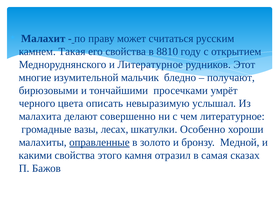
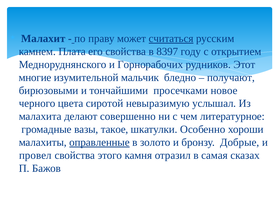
считаться underline: none -> present (171, 39)
Такая: Такая -> Плата (72, 52)
8810: 8810 -> 8397 (167, 52)
и Литературное: Литературное -> Горнорабочих (150, 65)
умрёт: умрёт -> новое (224, 91)
описать: описать -> сиротой (105, 104)
лесах: лесах -> такое (115, 130)
Медной: Медной -> Добрые (240, 143)
какими: какими -> провел (35, 156)
